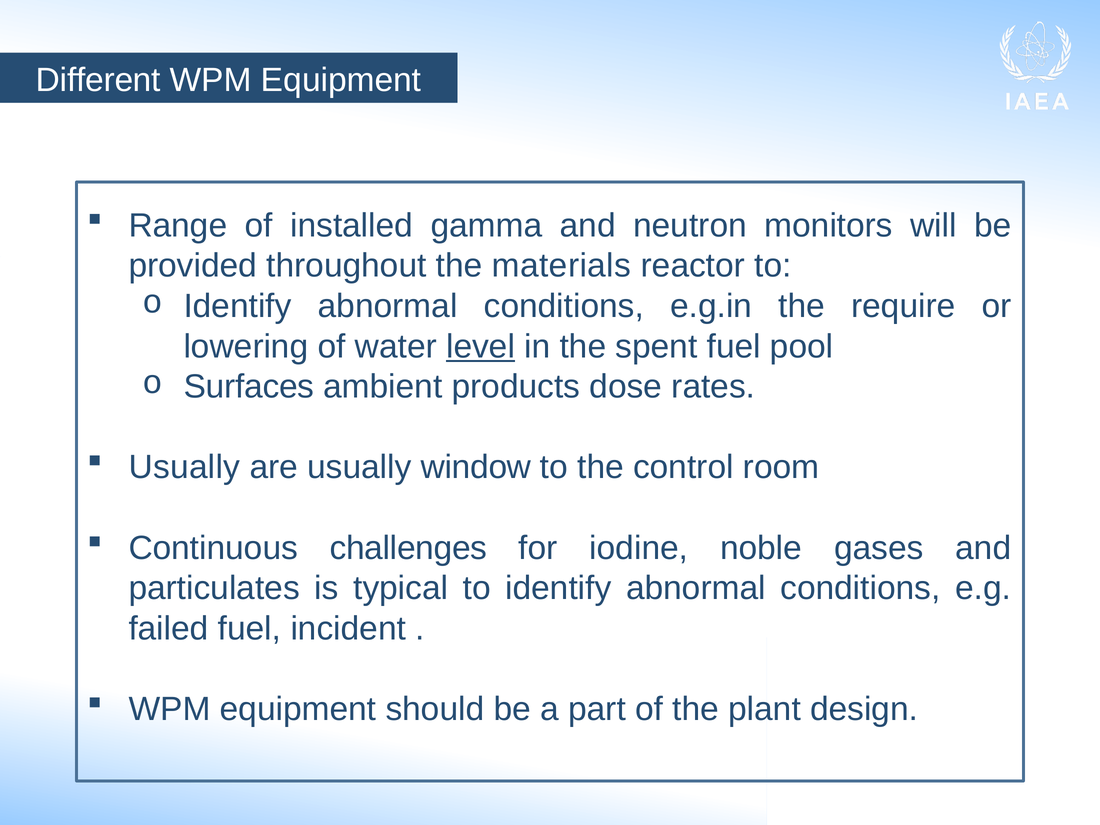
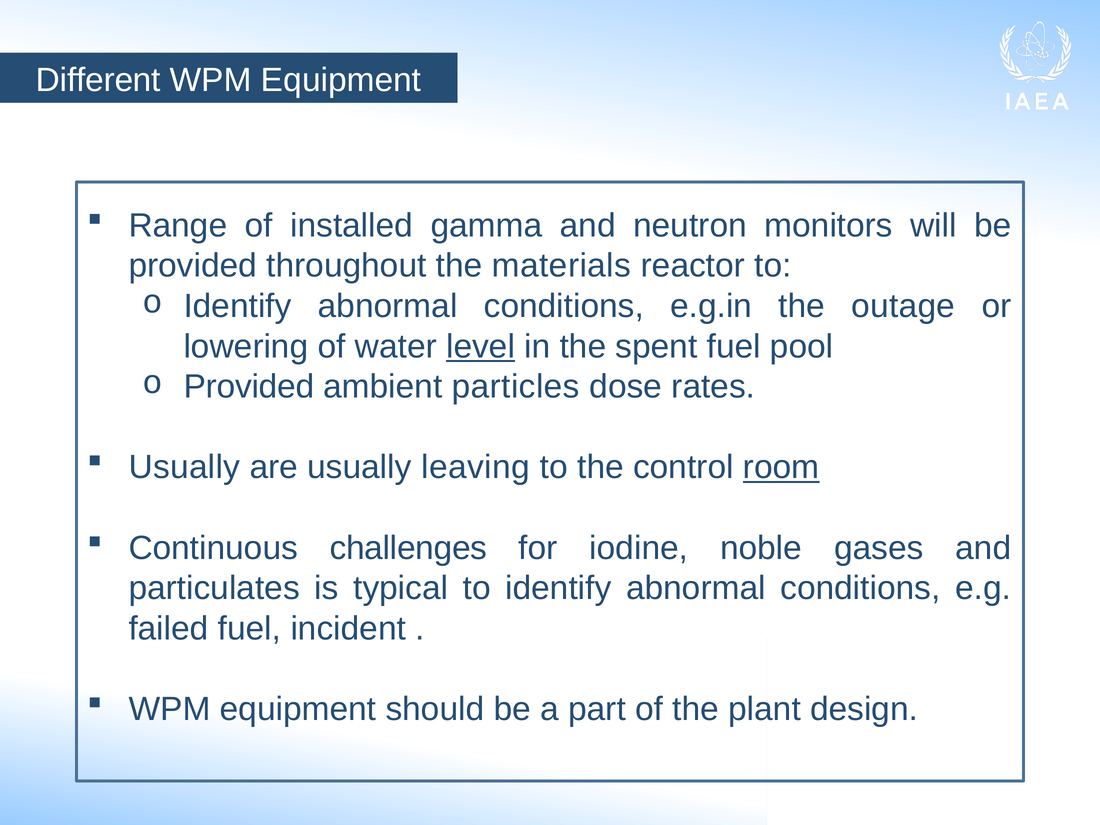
require: require -> outage (903, 306)
Surfaces: Surfaces -> Provided (249, 387)
products: products -> particles (516, 387)
window: window -> leaving (476, 467)
room underline: none -> present (781, 467)
